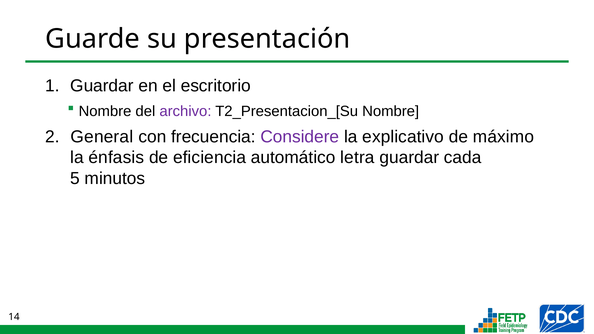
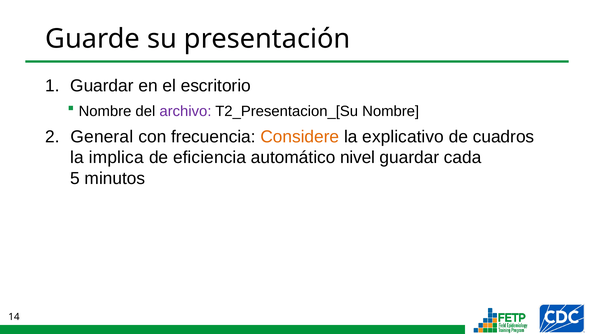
Considere colour: purple -> orange (300, 137)
máximo: máximo -> cuadros (504, 137)
énfasis: énfasis -> implica (116, 158)
letra: letra -> nivel (358, 158)
